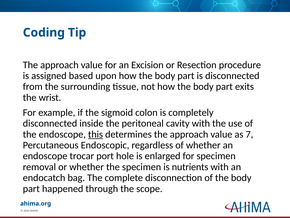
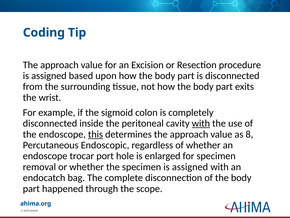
with underline: none -> present (201, 123)
7: 7 -> 8 (249, 134)
specimen is nutrients: nutrients -> assigned (190, 167)
